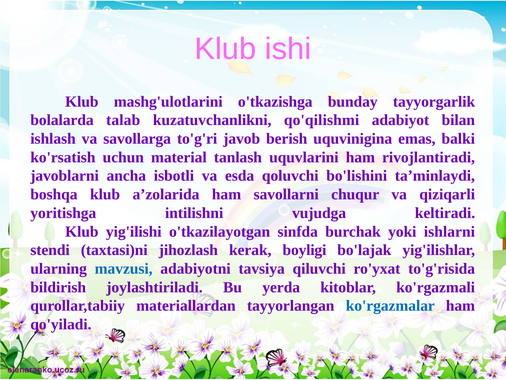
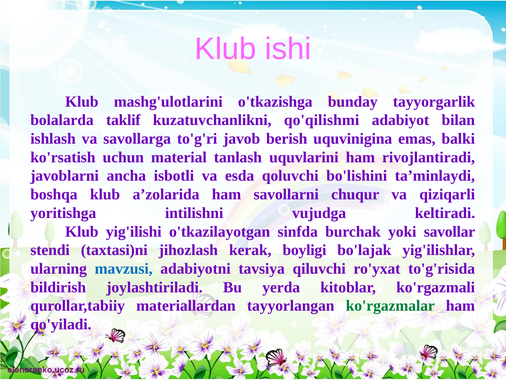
talab: talab -> taklif (123, 120)
ishlarni: ishlarni -> savollar (450, 231)
ko'rgazmalar colour: blue -> green (390, 305)
